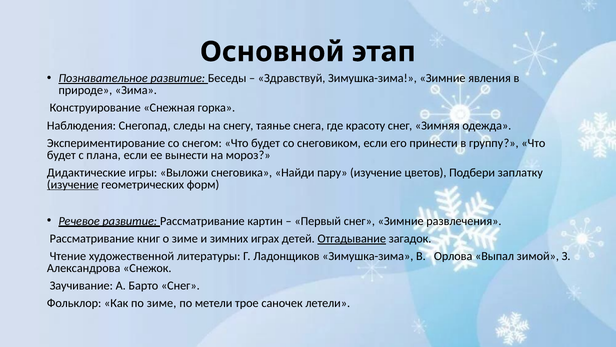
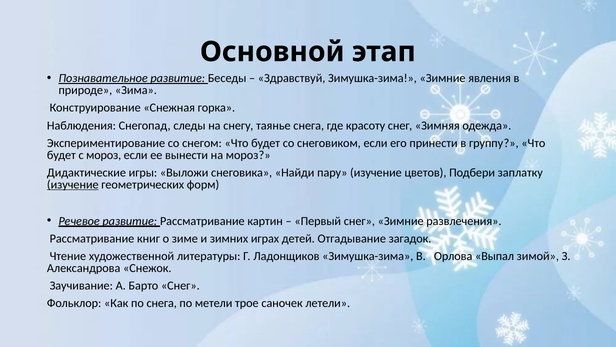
с плана: плана -> мороз (104, 155)
Отгадывание underline: present -> none (352, 238)
по зиме: зиме -> снега (162, 303)
